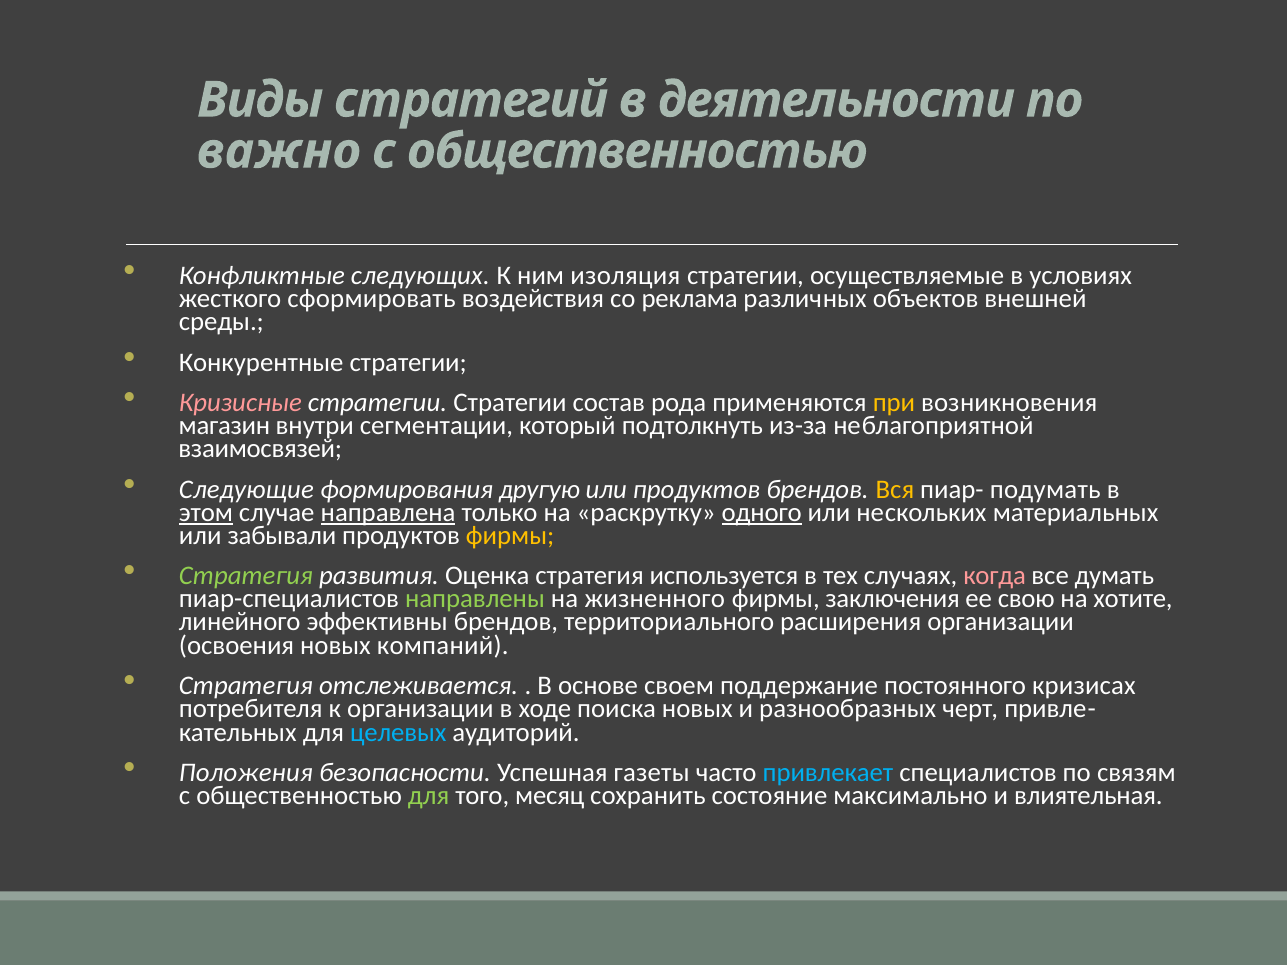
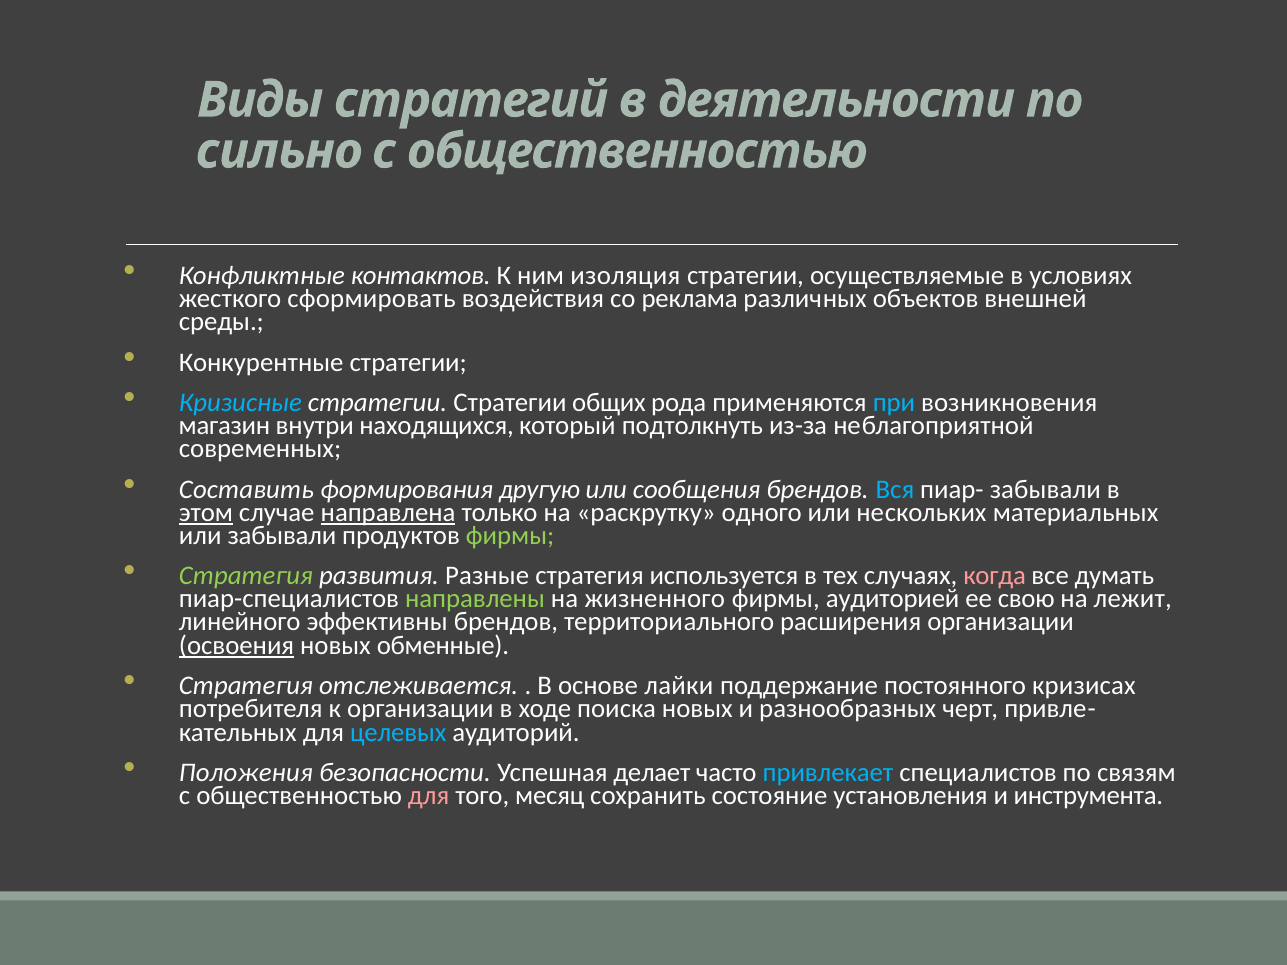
важно: важно -> сильно (279, 151)
следующих: следующих -> контактов (421, 276)
Кризисные colour: pink -> light blue (240, 403)
состав: состав -> общих (609, 403)
при colour: yellow -> light blue (894, 403)
сегментации: сегментации -> находящихся (437, 426)
взаимосвязей: взаимосвязей -> современных (260, 449)
Следующие: Следующие -> Составить (246, 489)
или продуктов: продуктов -> сообщения (697, 489)
Вся colour: yellow -> light blue (895, 489)
пиар- подумать: подумать -> забывали (1045, 489)
одного underline: present -> none (762, 513)
фирмы colour: yellow -> light green (510, 536)
Оценка: Оценка -> Разные (487, 576)
заключения: заключения -> аудиторией (893, 599)
хотите: хотите -> лежит (1133, 599)
освоения underline: none -> present (237, 645)
компаний: компаний -> обменные (443, 645)
своем: своем -> лайки (679, 686)
газеты: газеты -> делает (652, 773)
для colour: light green -> pink (429, 796)
максимально: максимально -> установления (911, 796)
влиятельная: влиятельная -> инструмента (1088, 796)
